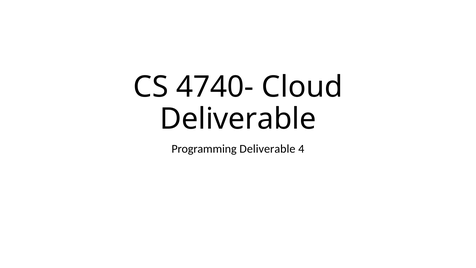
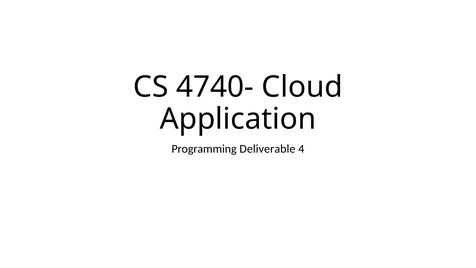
Deliverable: Deliverable -> Application (238, 119)
